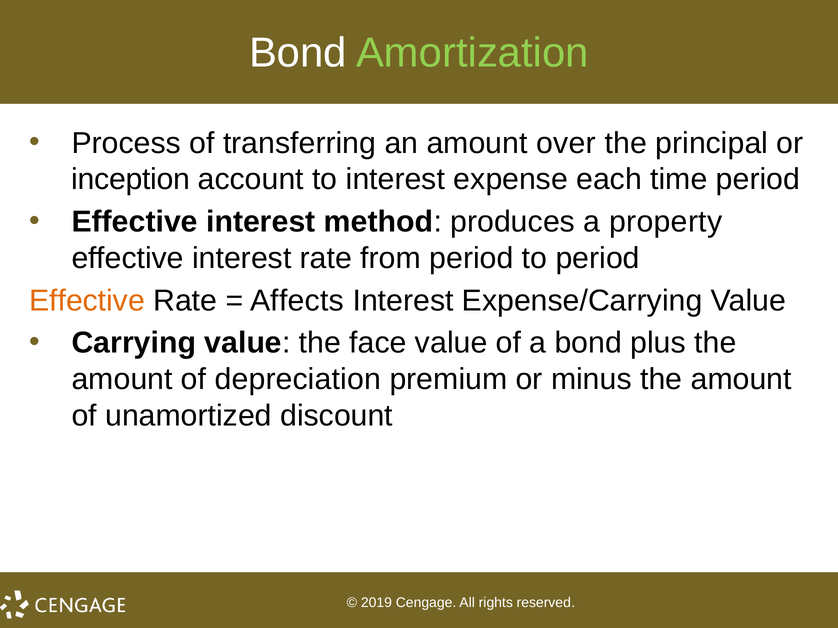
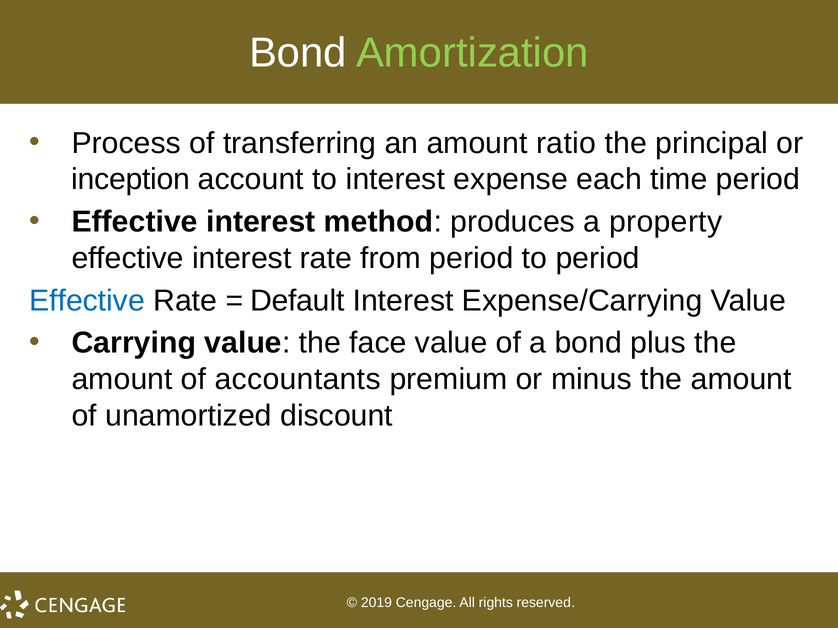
over: over -> ratio (566, 143)
Effective colour: orange -> blue (87, 301)
Affects: Affects -> Default (297, 301)
depreciation: depreciation -> accountants (298, 380)
